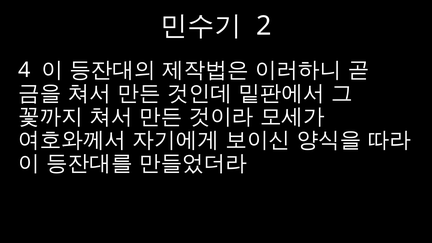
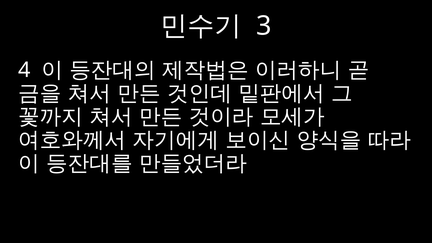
2: 2 -> 3 (264, 26)
